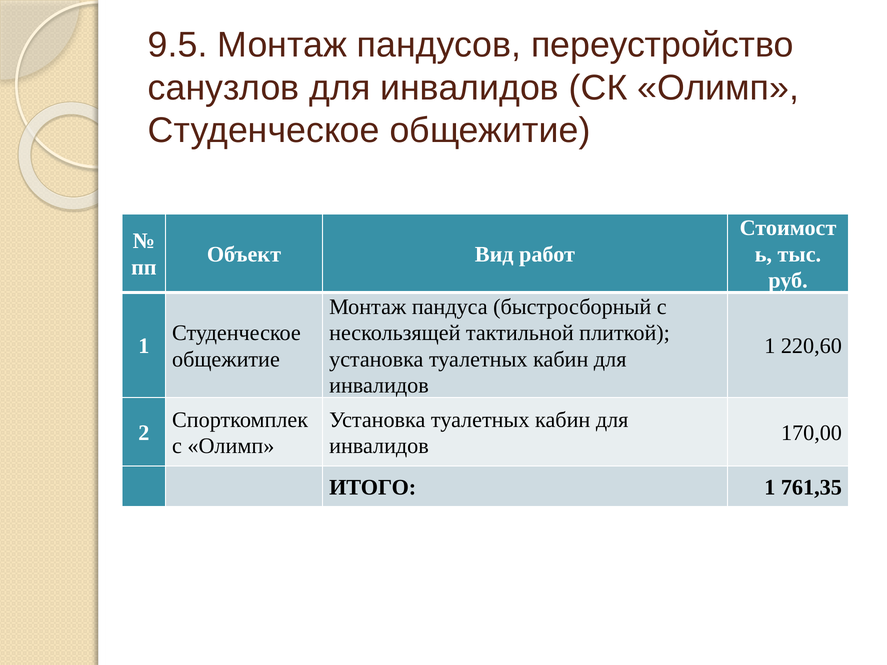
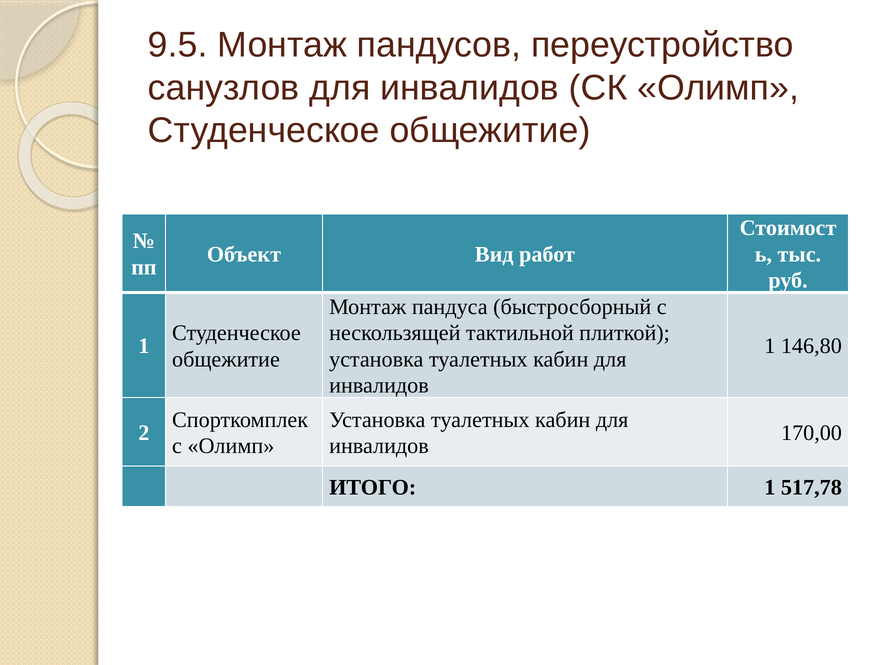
220,60: 220,60 -> 146,80 (811, 346)
761,35: 761,35 -> 517,78 (811, 488)
